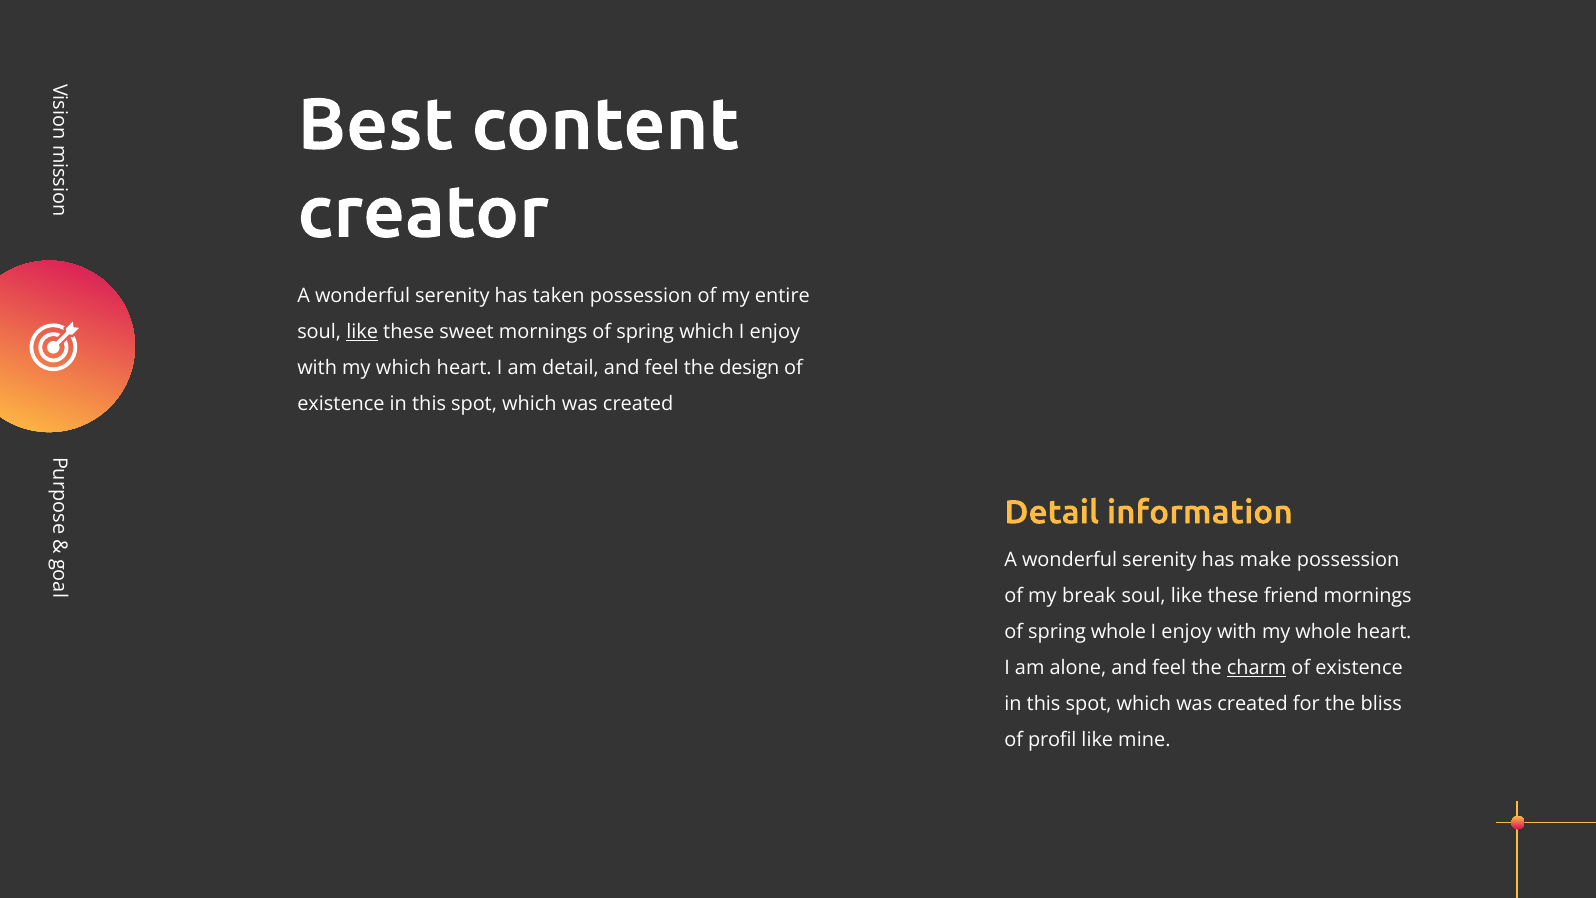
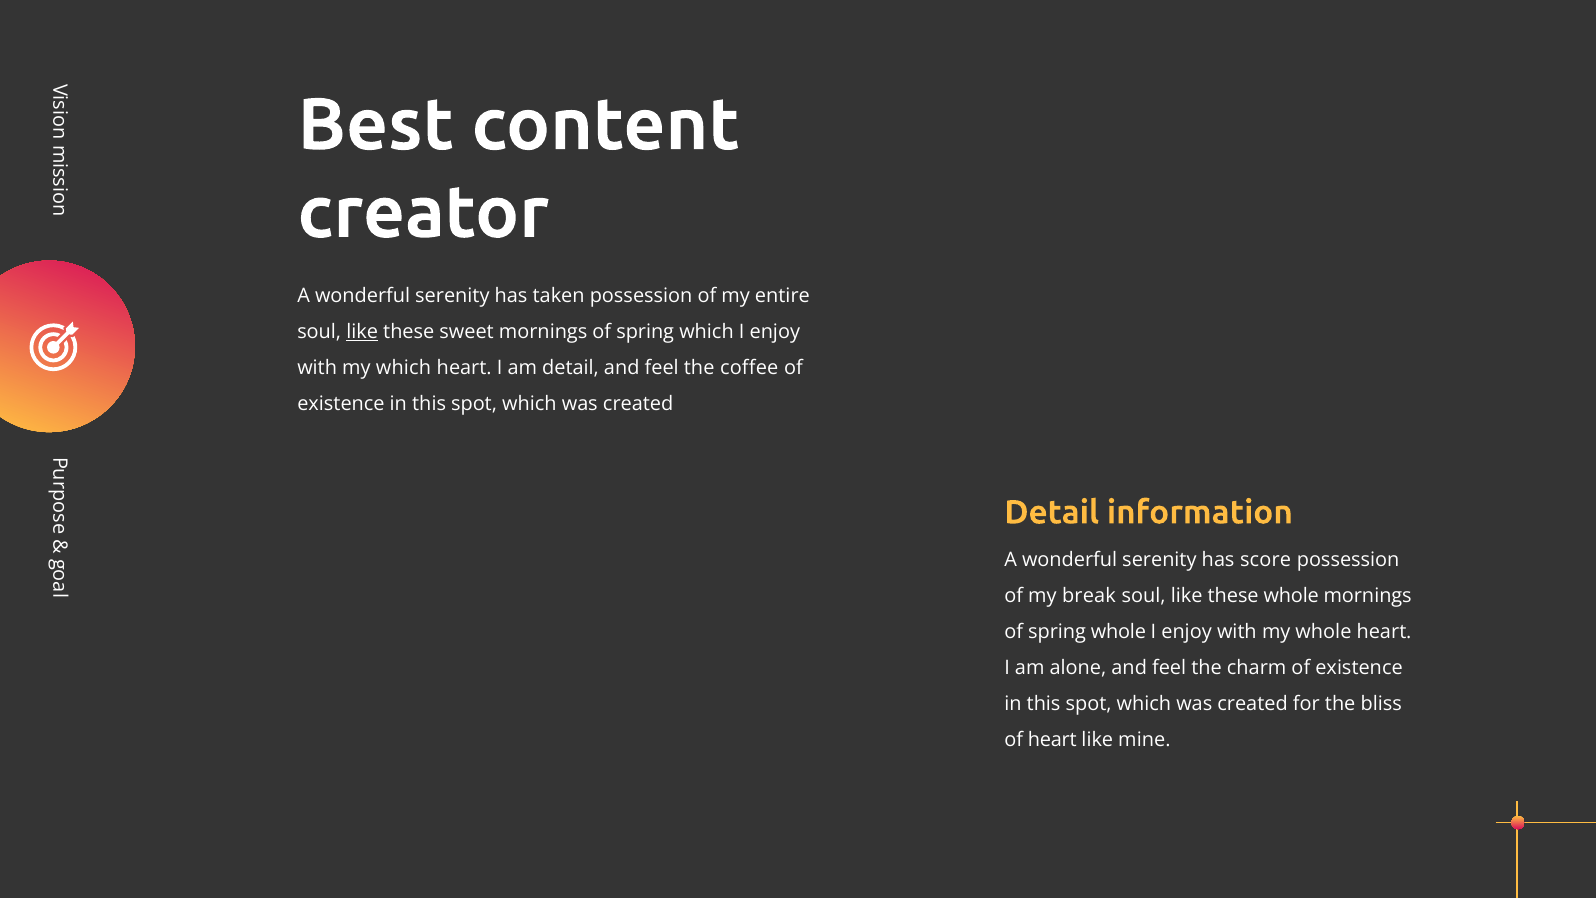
design: design -> coffee (749, 368)
make: make -> score (1266, 560)
these friend: friend -> whole (1291, 596)
charm underline: present -> none (1257, 668)
of profil: profil -> heart (1052, 739)
